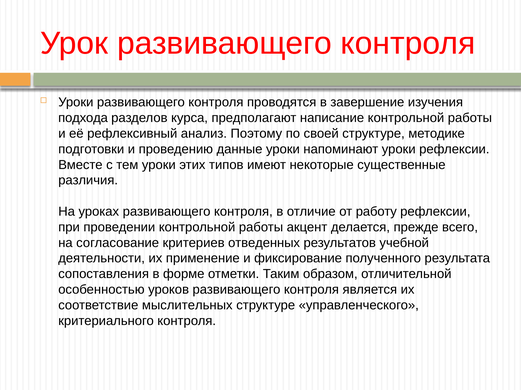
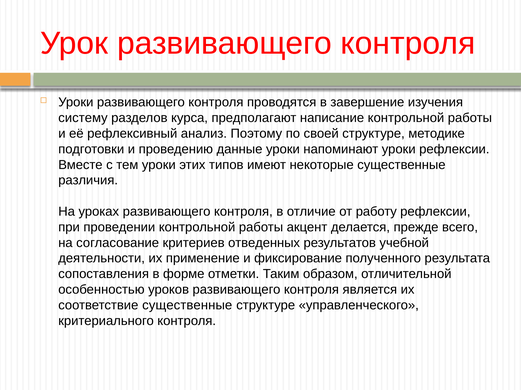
подхода: подхода -> систему (83, 118)
соответствие мыслительных: мыслительных -> существенные (187, 306)
